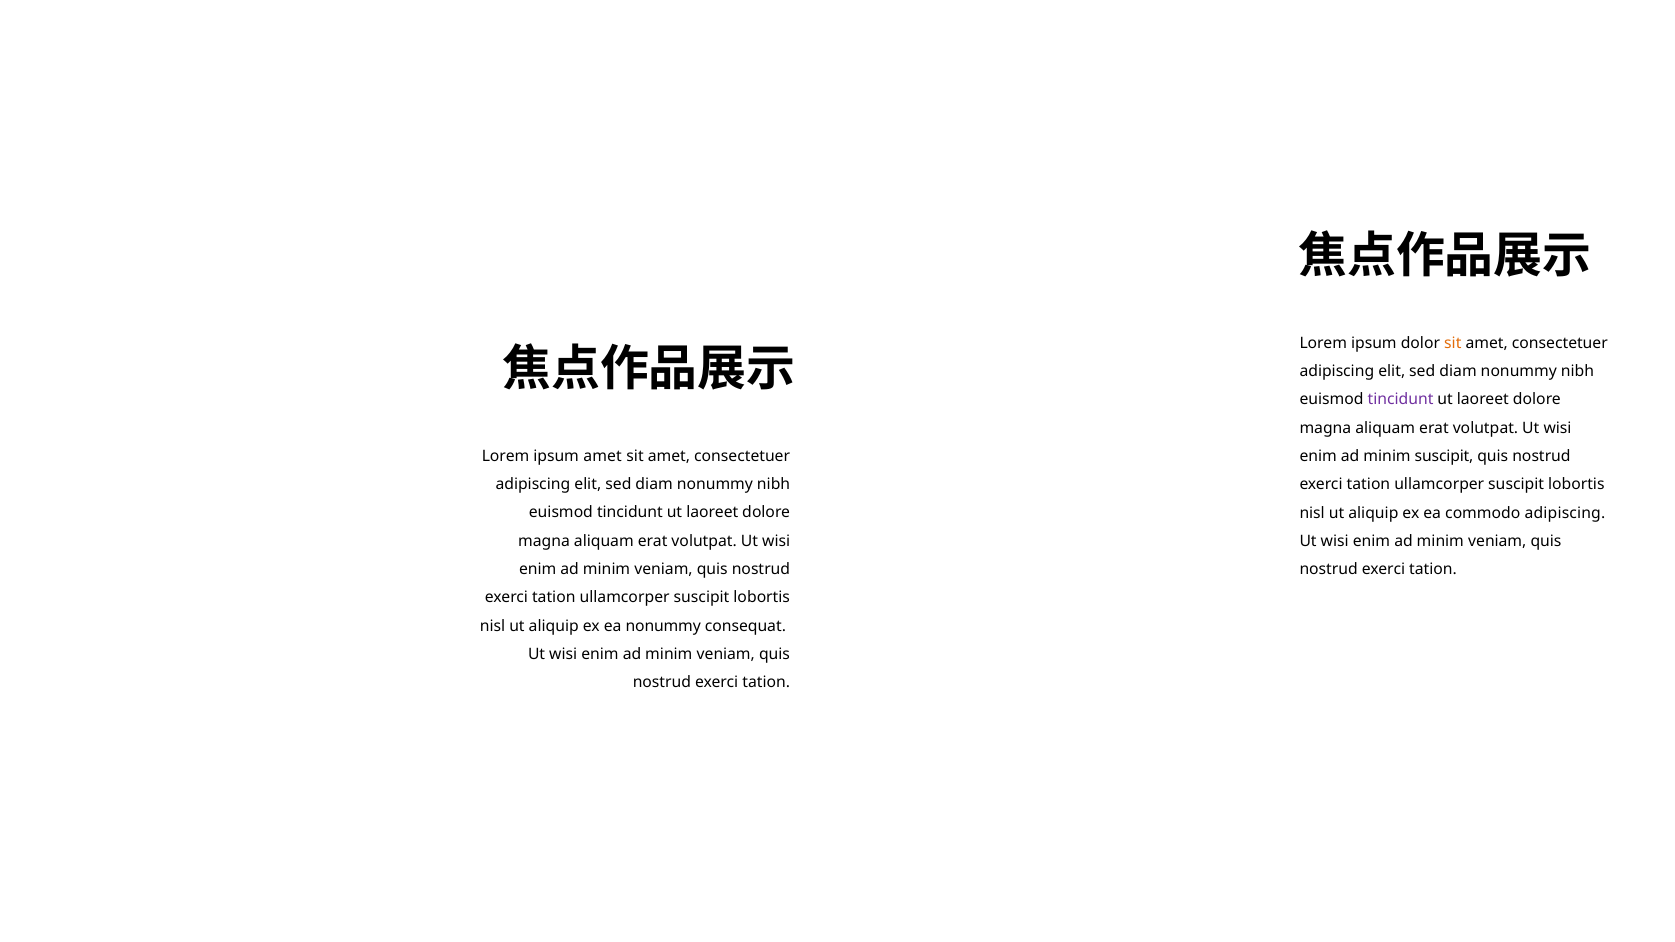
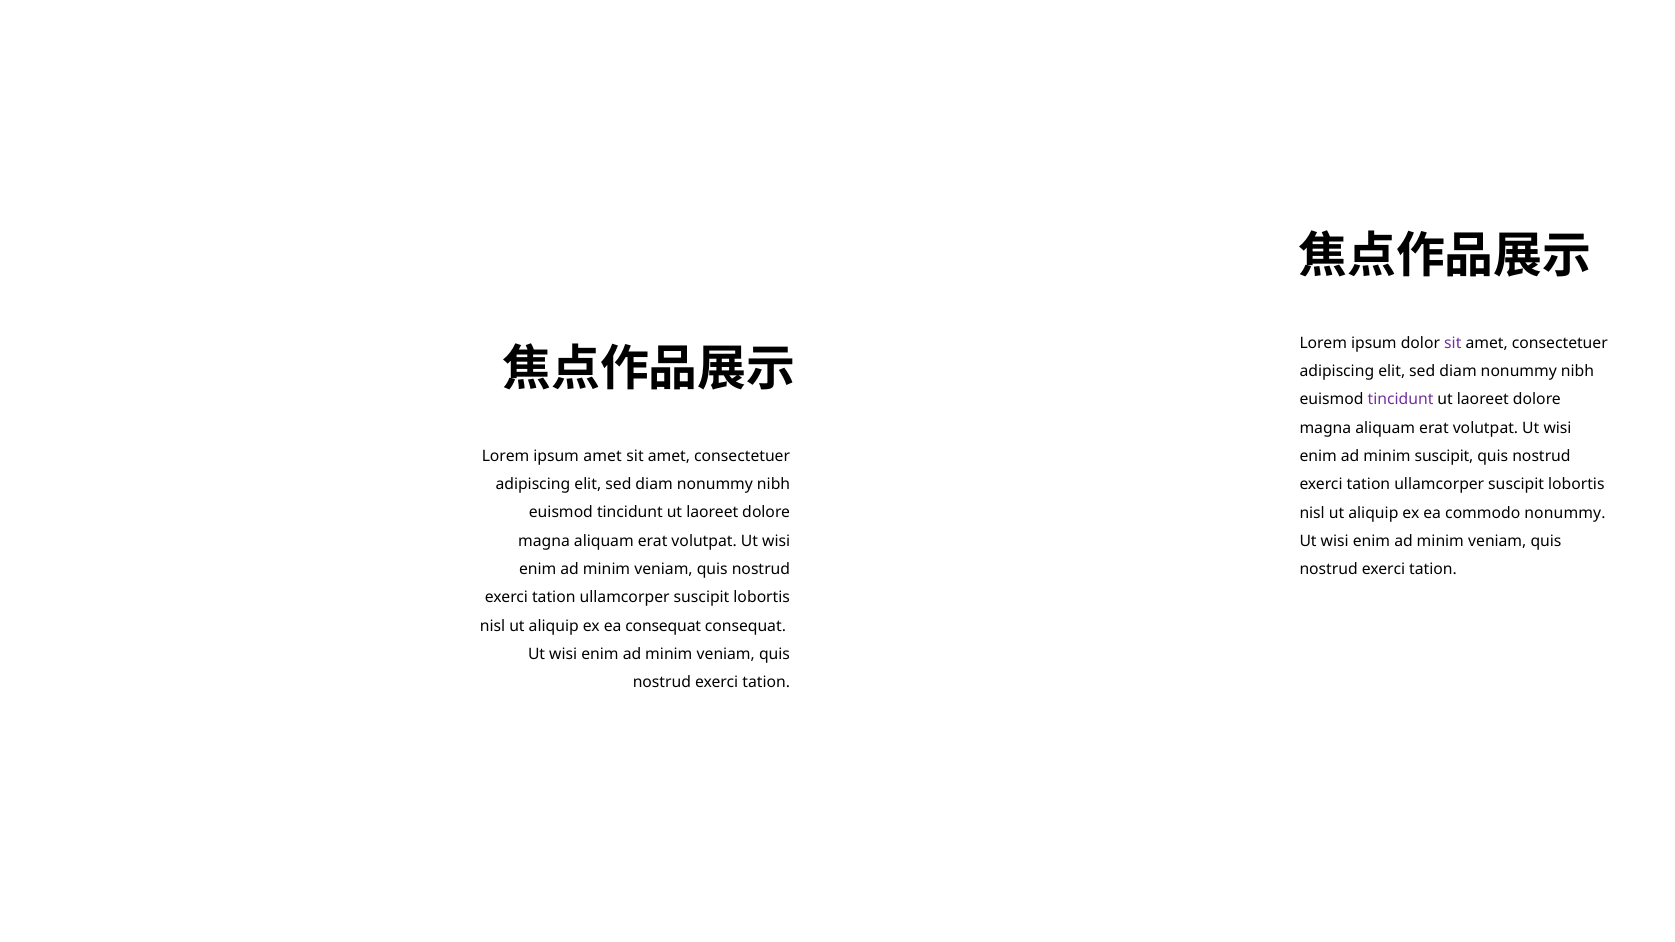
sit colour: orange -> purple (1453, 343)
commodo adipiscing: adipiscing -> nonummy (1565, 513)
ea nonummy: nonummy -> consequat (663, 626)
